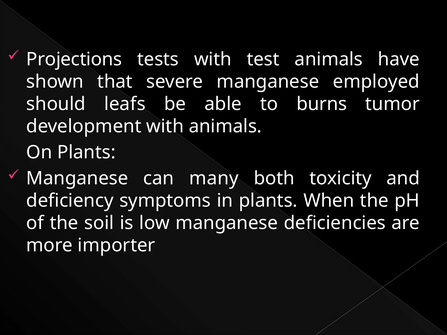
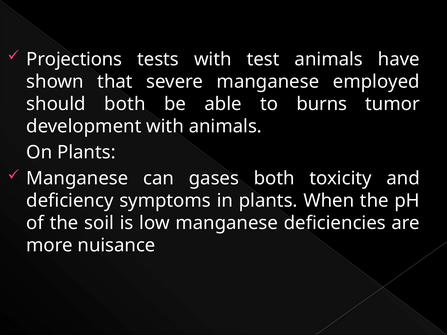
should leafs: leafs -> both (125, 104)
many: many -> gases (214, 179)
importer: importer -> nuisance (117, 246)
